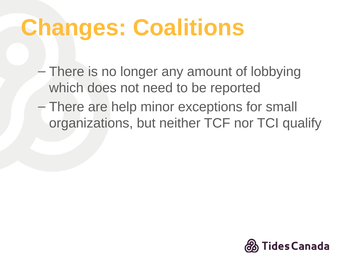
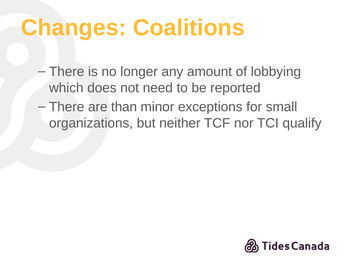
help: help -> than (124, 107)
